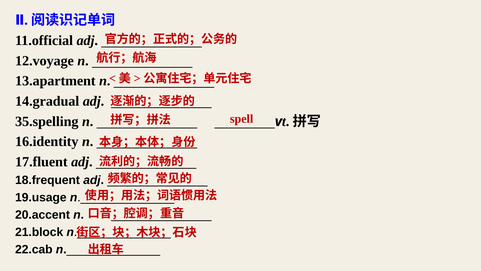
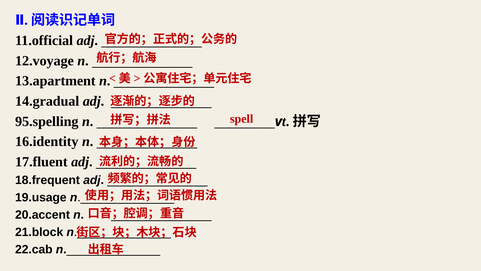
35.spelling: 35.spelling -> 95.spelling (47, 121)
